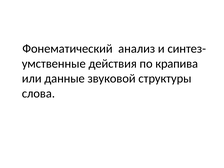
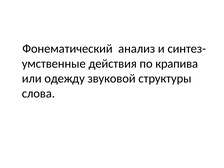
данные: данные -> одежду (65, 79)
